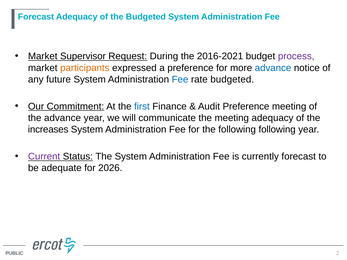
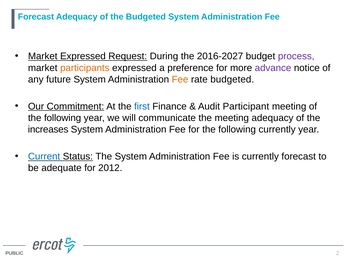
Market Supervisor: Supervisor -> Expressed (83, 56)
2016-2021: 2016-2021 -> 2016-2027 (220, 56)
advance colour: blue -> purple (273, 68)
Fee colour: blue -> orange (180, 79)
Audit Preference: Preference -> Participant (246, 106)
advance: advance -> following (63, 118)
following following: following -> currently (277, 130)
Current colour: purple -> blue (44, 157)
2026: 2026 -> 2012 (110, 168)
